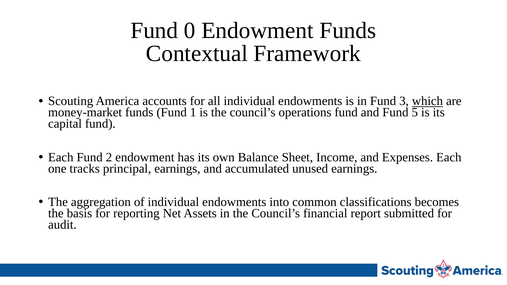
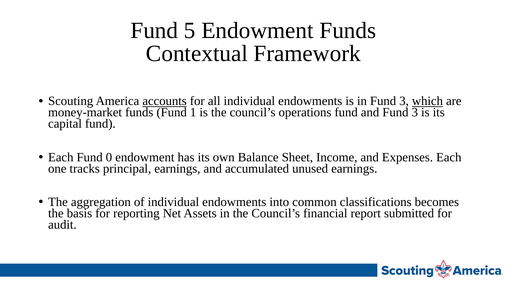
0: 0 -> 5 (190, 30)
accounts underline: none -> present (165, 101)
and Fund 5: 5 -> 3 (415, 113)
2: 2 -> 0 (109, 157)
